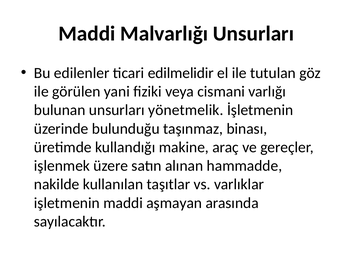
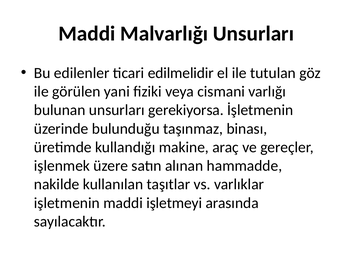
yönetmelik: yönetmelik -> gerekiyorsa (186, 110)
aşmayan: aşmayan -> işletmeyi (174, 203)
